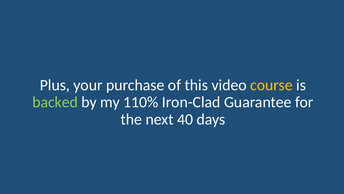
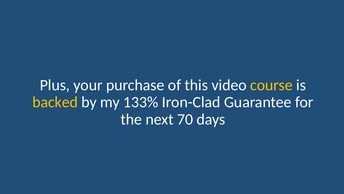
backed colour: light green -> yellow (55, 102)
110%: 110% -> 133% (141, 102)
40: 40 -> 70 (185, 119)
